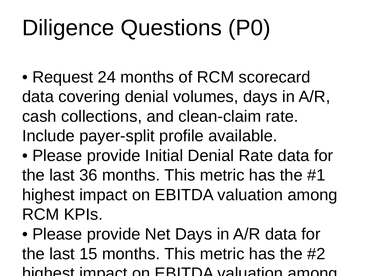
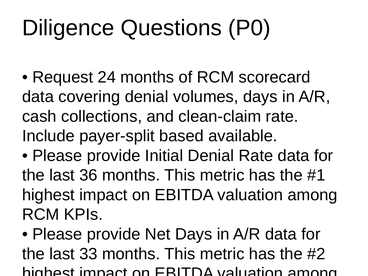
profile: profile -> based (182, 136)
15: 15 -> 33 (88, 254)
